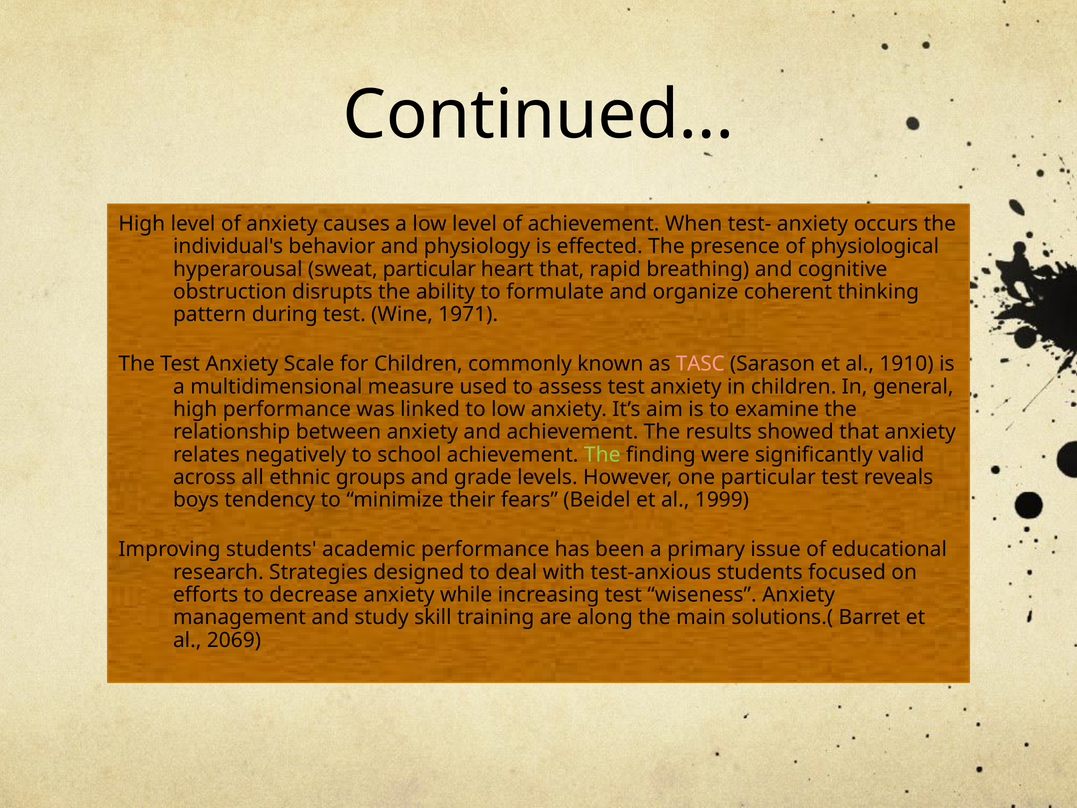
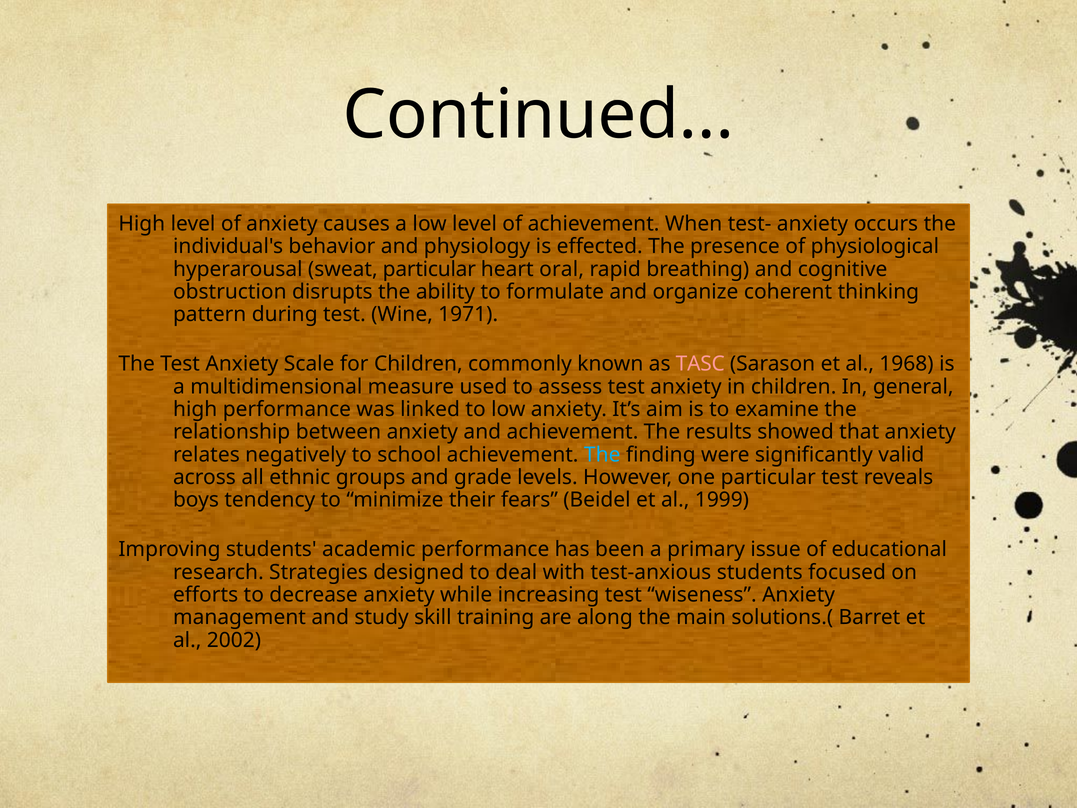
heart that: that -> oral (562, 269)
1910: 1910 -> 1968 (906, 364)
The colour: light green -> light blue (602, 455)
2069: 2069 -> 2002 (234, 640)
